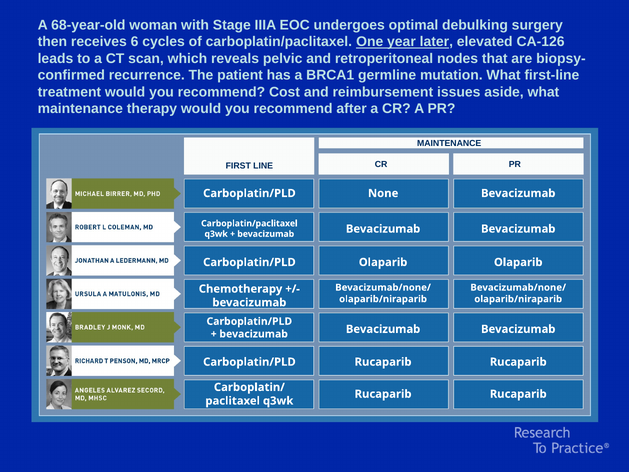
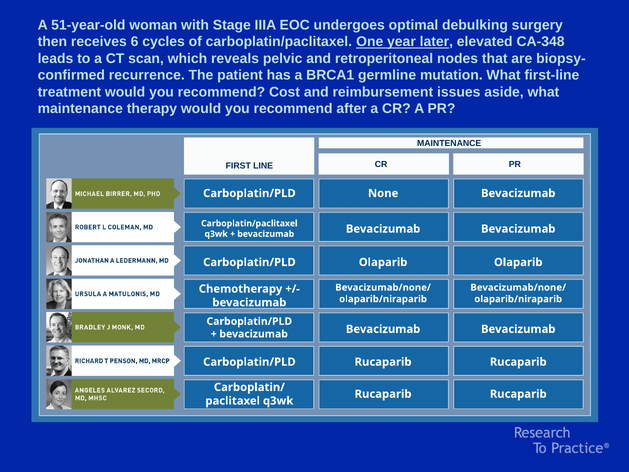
68-year-old: 68-year-old -> 51-year-old (88, 25)
CA-126: CA-126 -> CA-348 (541, 42)
